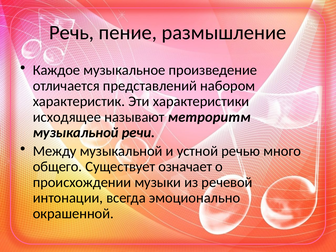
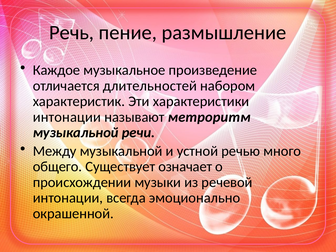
представлений: представлений -> длительностей (150, 86)
исходящее: исходящее -> интонации (67, 117)
